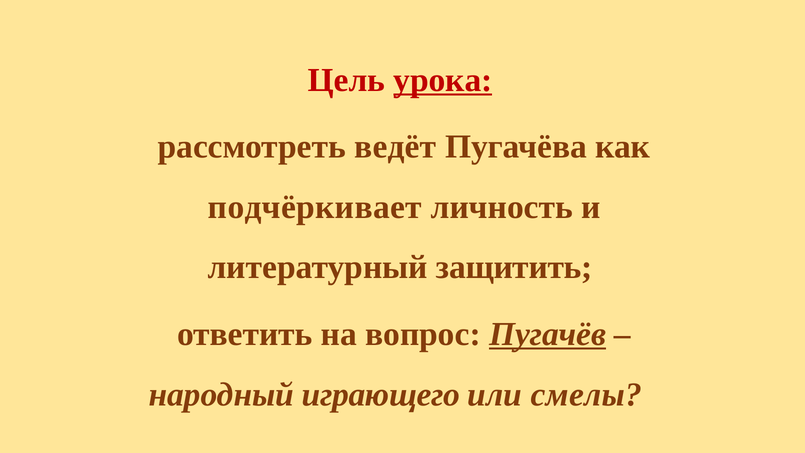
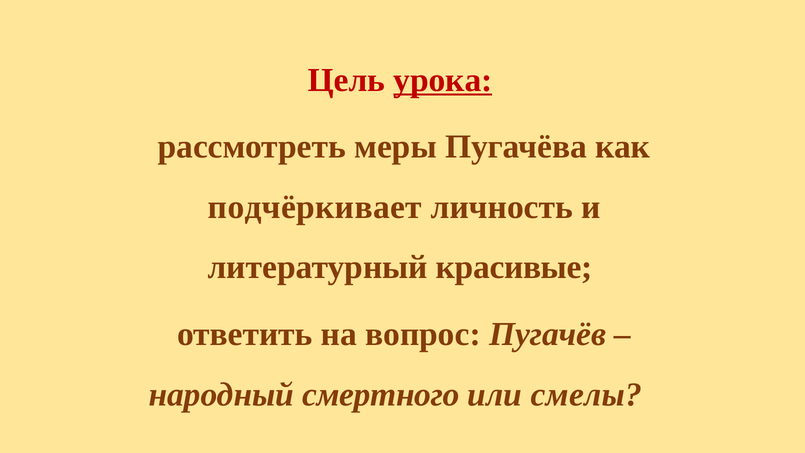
ведёт: ведёт -> меры (396, 147)
защитить: защитить -> красивые (514, 267)
Пугачёв underline: present -> none (548, 334)
играющего: играющего -> смертного (381, 394)
